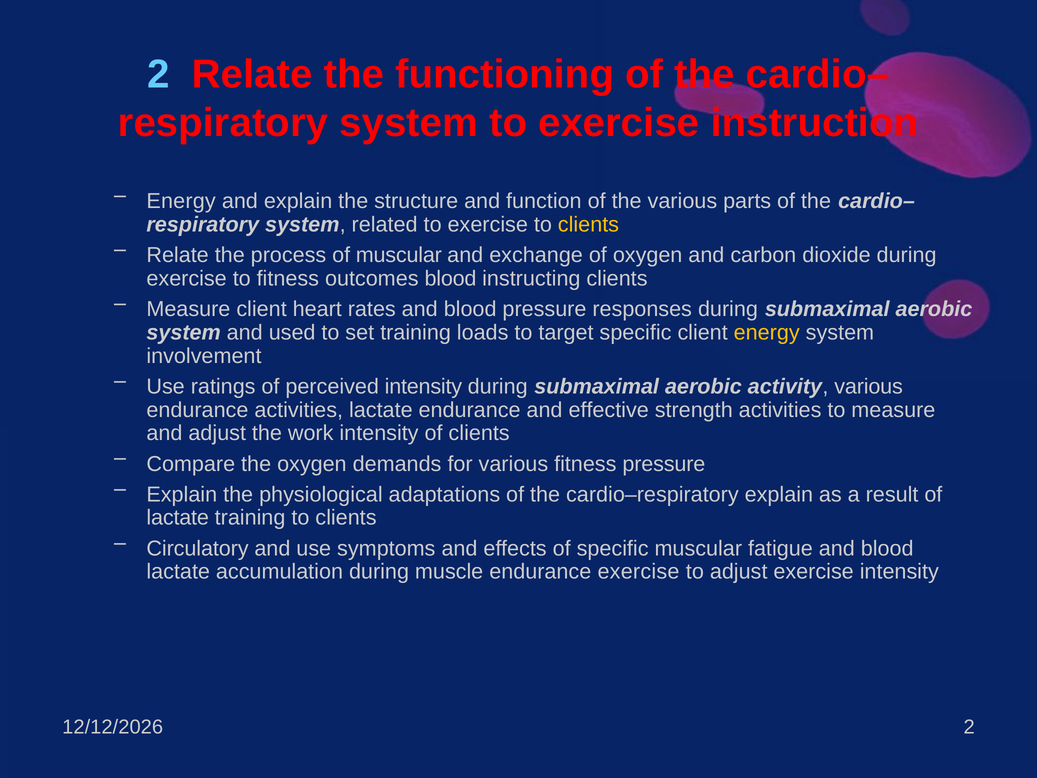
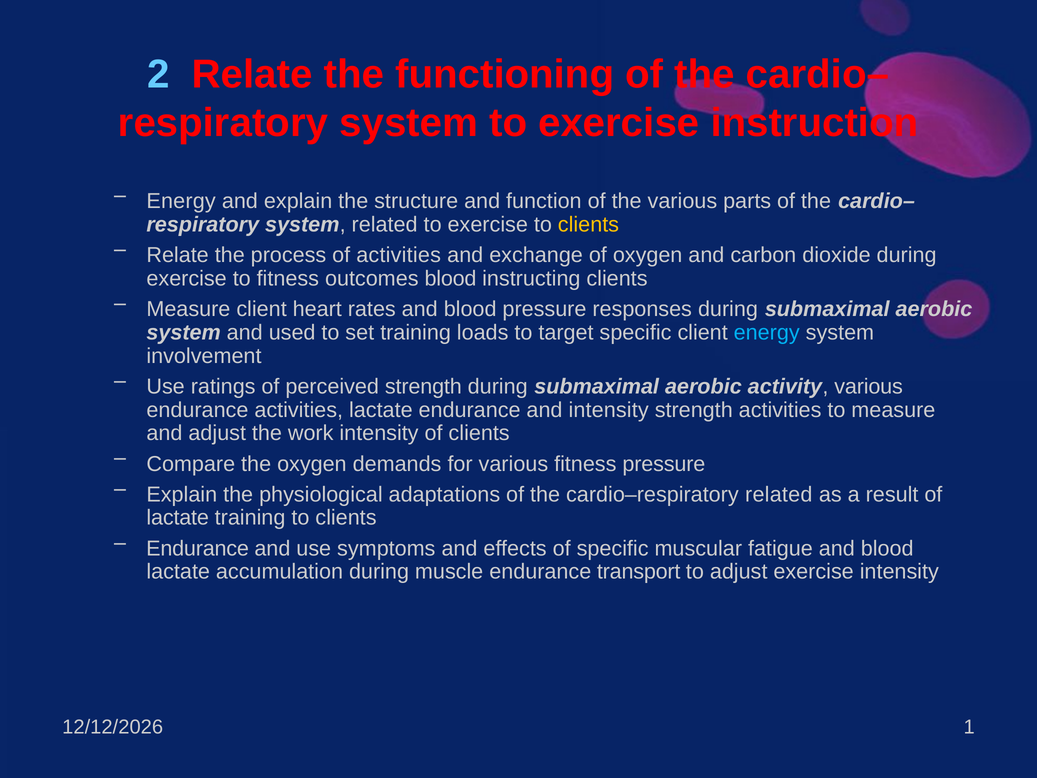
of muscular: muscular -> activities (399, 255)
energy colour: yellow -> light blue (767, 332)
perceived intensity: intensity -> strength (423, 386)
and effective: effective -> intensity (609, 410)
cardio–respiratory explain: explain -> related (779, 494)
Circulatory: Circulatory -> Endurance (198, 548)
endurance exercise: exercise -> transport (639, 572)
2: 2 -> 1 (969, 727)
